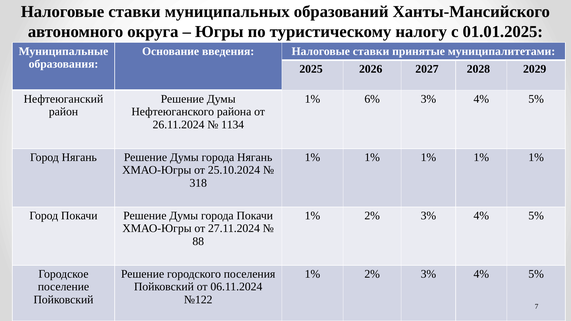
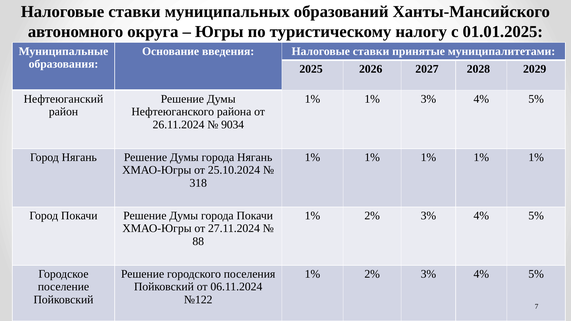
6%: 6% -> 1% (372, 99)
1134: 1134 -> 9034 (233, 125)
